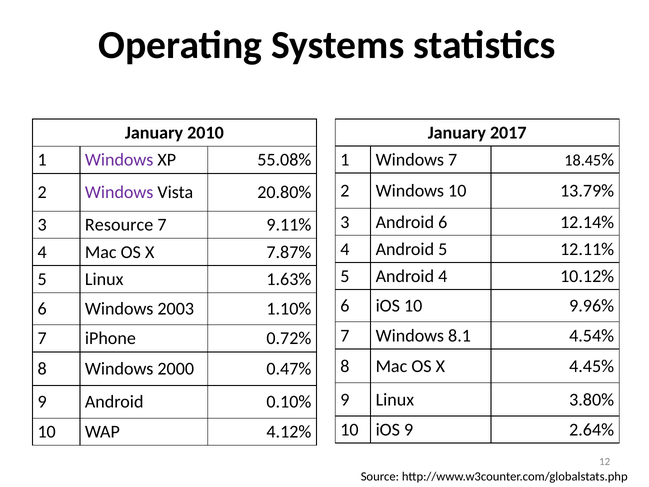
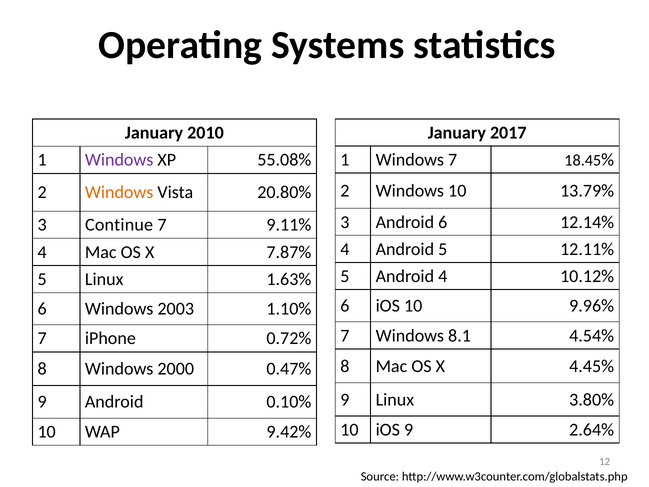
Windows colour: purple -> orange (119, 192)
Resource: Resource -> Continue (119, 225)
4.12%: 4.12% -> 9.42% (289, 432)
